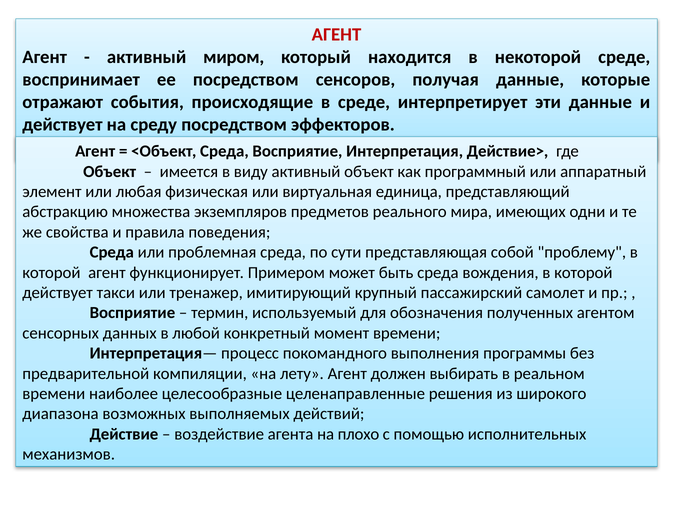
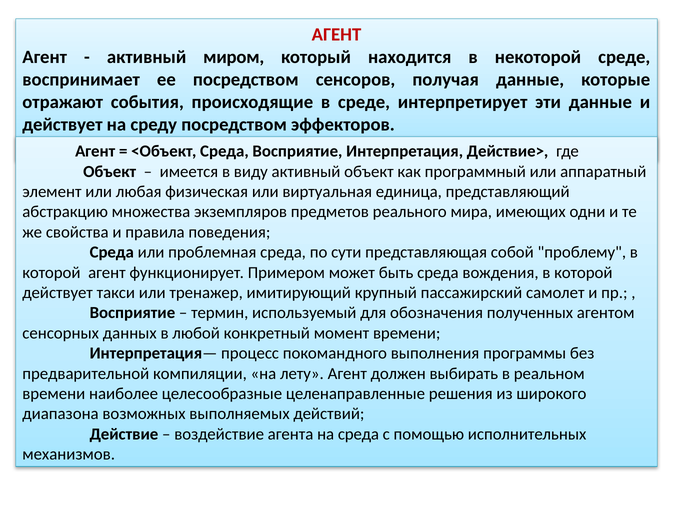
на плохо: плохо -> среда (358, 434)
